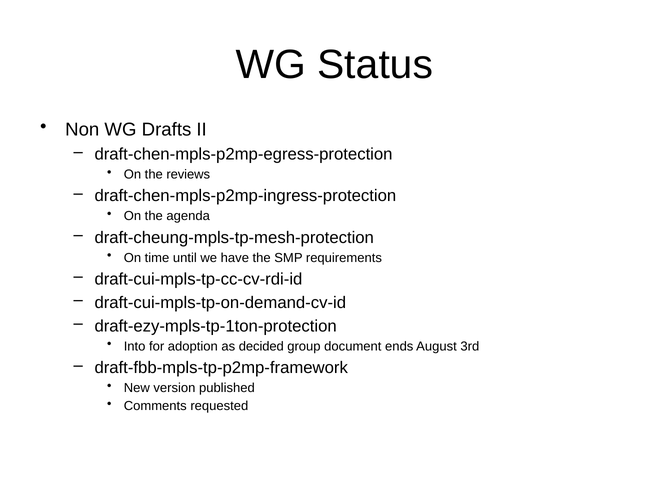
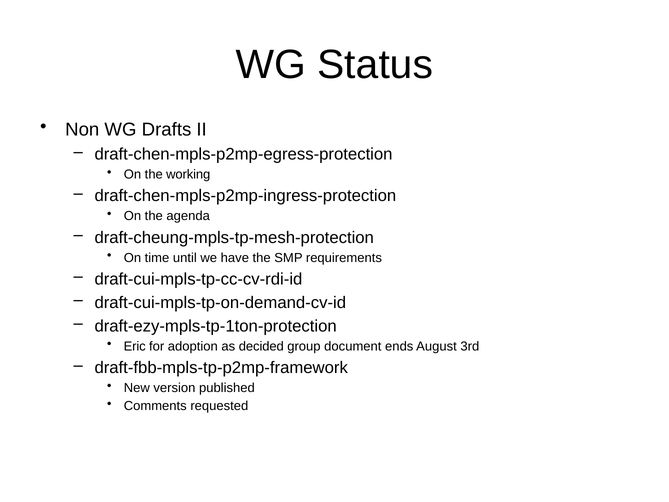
reviews: reviews -> working (188, 174)
Into: Into -> Eric (135, 346)
